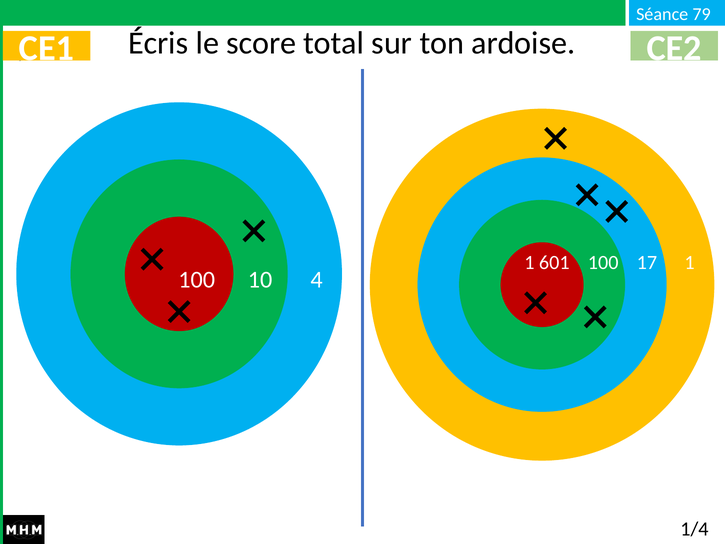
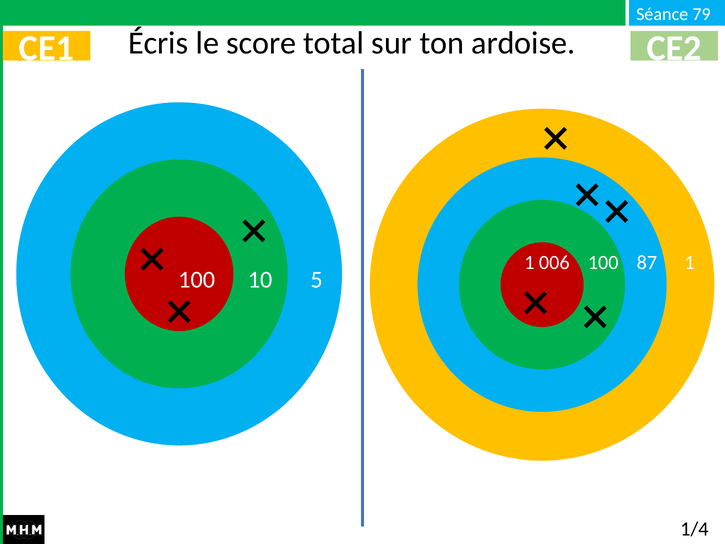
601: 601 -> 006 (554, 262)
17: 17 -> 87 (647, 262)
4: 4 -> 5 (317, 280)
